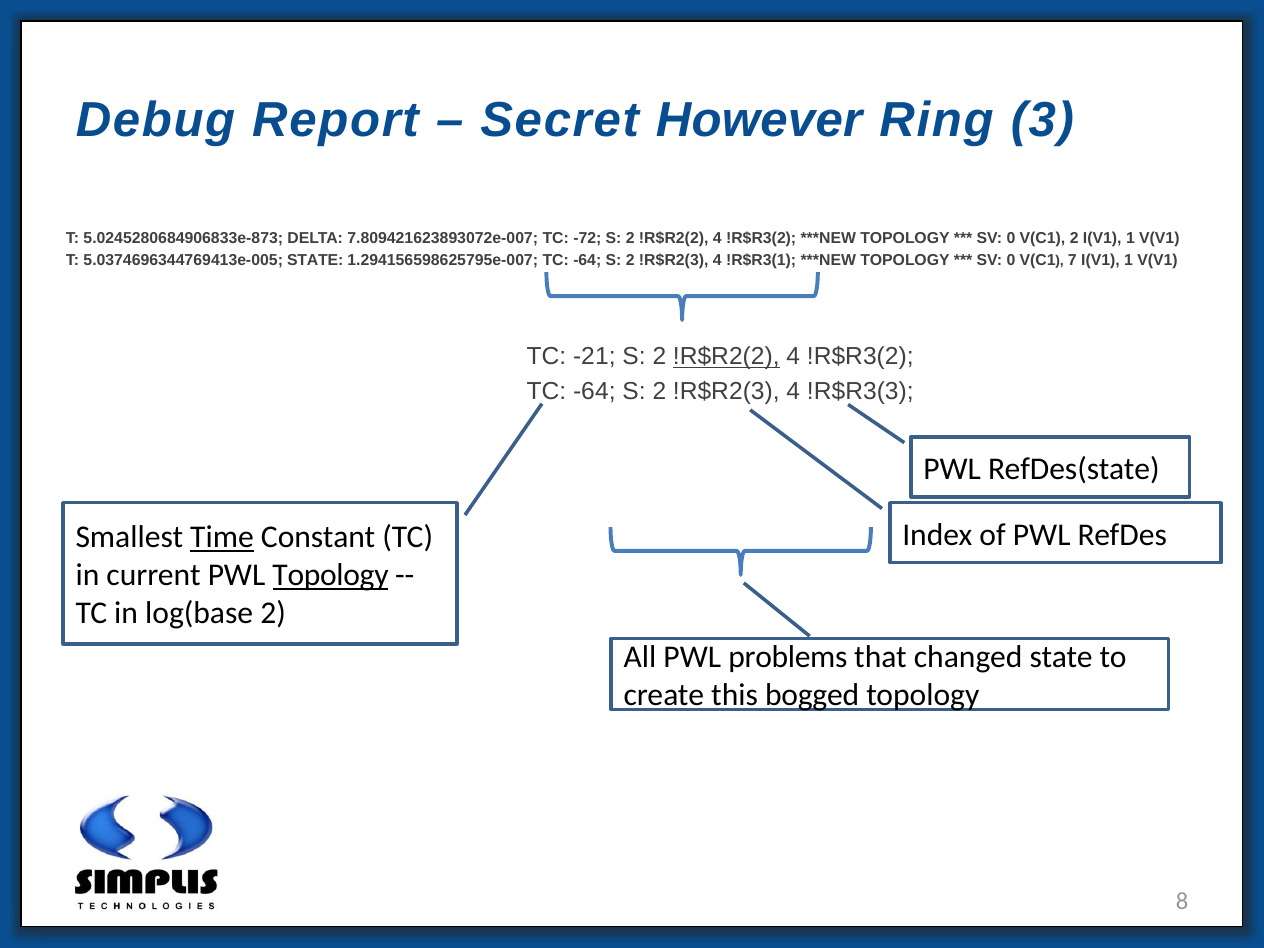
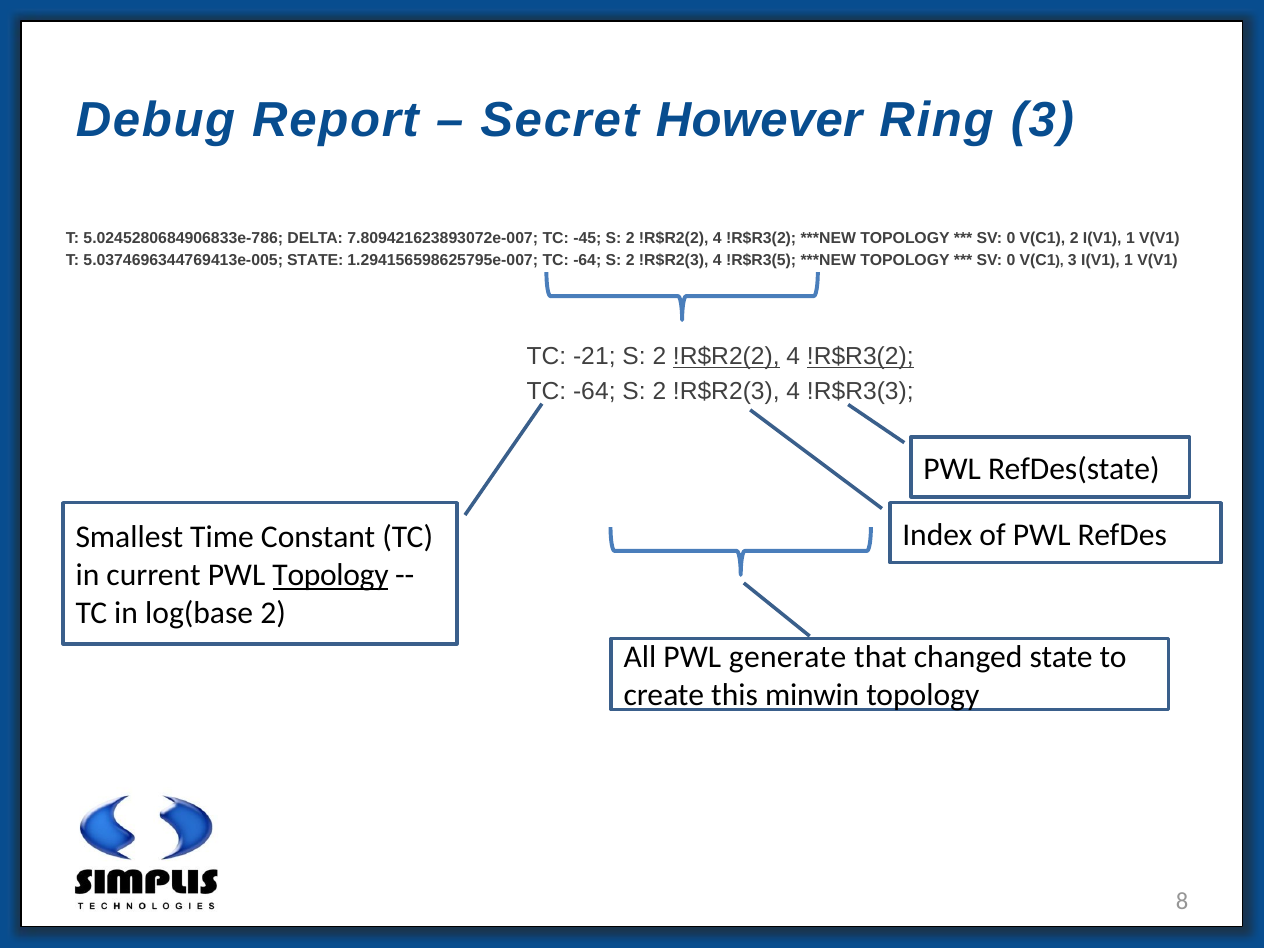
5.0245280684906833e-873: 5.0245280684906833e-873 -> 5.0245280684906833e-786 (183, 238)
-72: -72 -> -45 (587, 238)
!R$R3(1: !R$R3(1 -> !R$R3(5 (761, 260)
V(C1 7: 7 -> 3 (1072, 260)
!R$R3(2 underline: none -> present (860, 357)
Time underline: present -> none (222, 538)
problems: problems -> generate (788, 657)
bogged: bogged -> minwin (812, 695)
